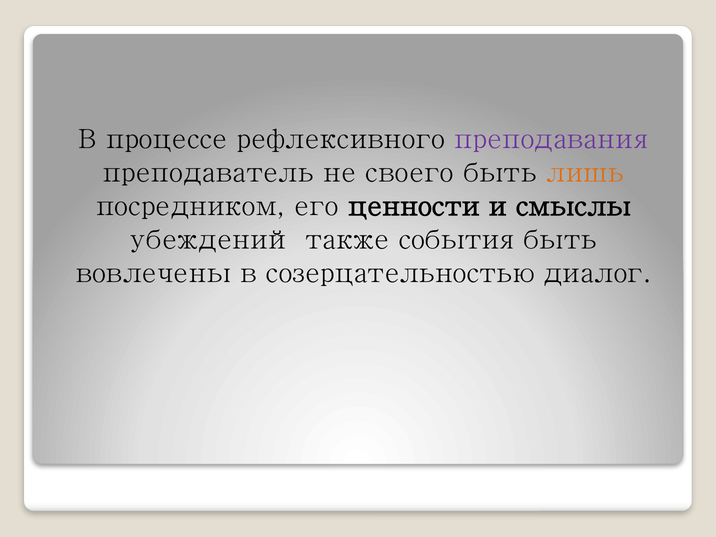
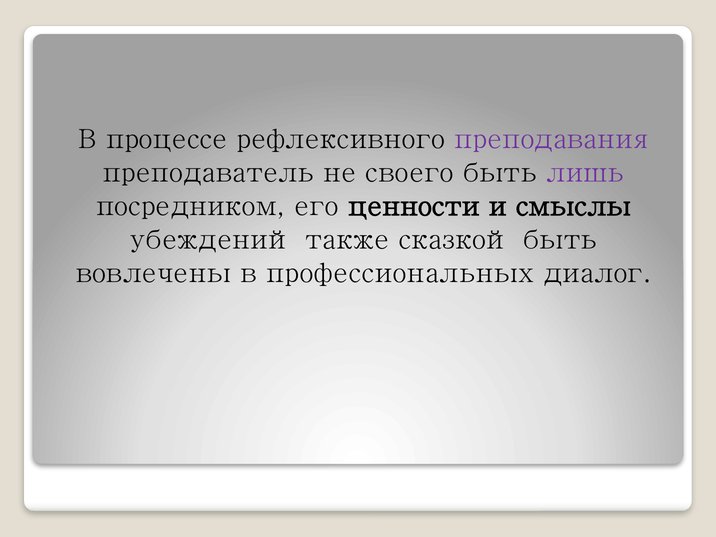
лишь colour: orange -> purple (585, 173)
события: события -> сказкой (456, 239)
созерцательностью: созерцательностью -> профессиональных (400, 273)
